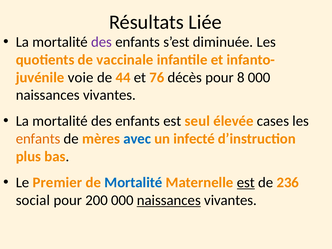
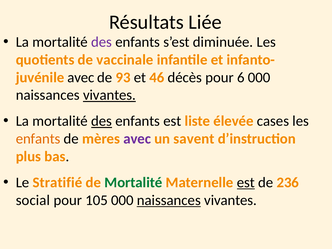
voie: voie -> avec (81, 77)
44: 44 -> 93 (123, 77)
76: 76 -> 46 (157, 77)
8: 8 -> 6 (241, 77)
vivantes underline: none -> present (109, 95)
des underline: none -> present (102, 121)
seul: seul -> liste (197, 121)
avec colour: blue -> purple (137, 139)
infecté: infecté -> savent (194, 139)
Premier: Premier -> Stratifié (57, 183)
Mortalité colour: blue -> green (133, 183)
200: 200 -> 105 (97, 200)
